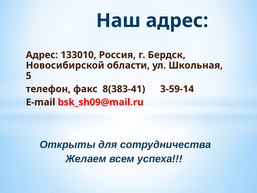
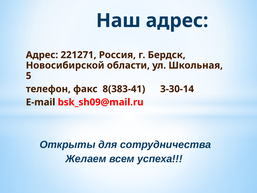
133010: 133010 -> 221271 (79, 55)
3-59-14: 3-59-14 -> 3-30-14 (177, 89)
